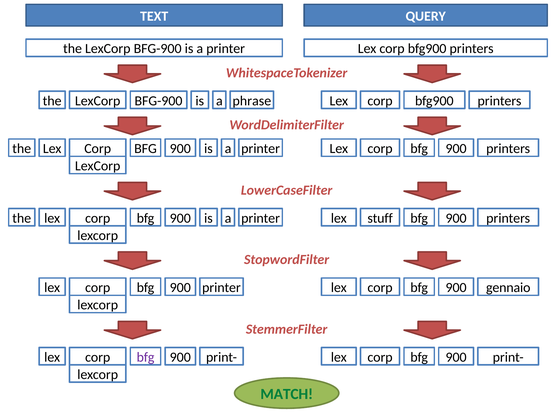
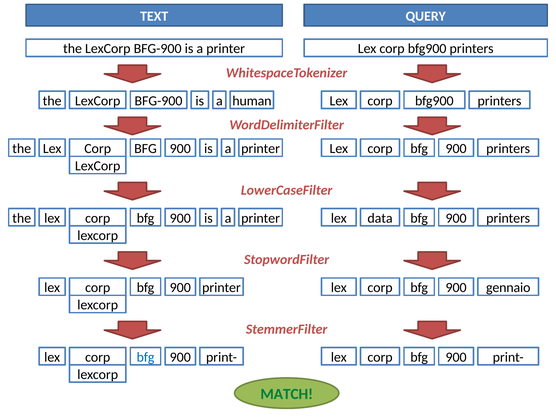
phrase: phrase -> human (252, 101)
stuff: stuff -> data (380, 218)
bfg colour: purple -> blue (146, 357)
